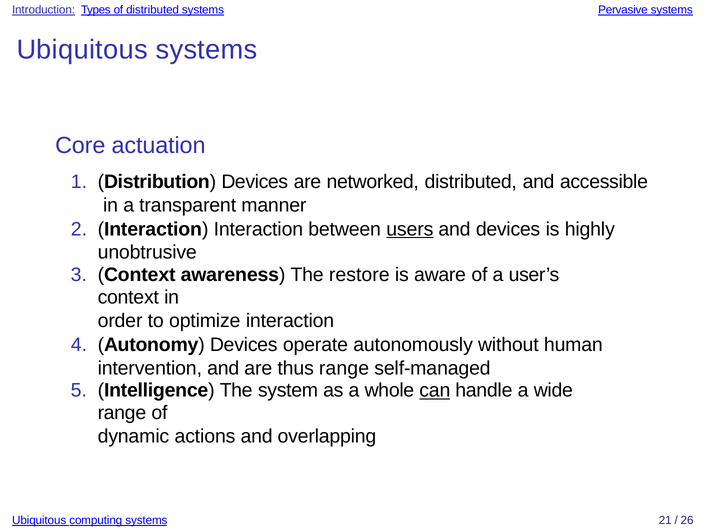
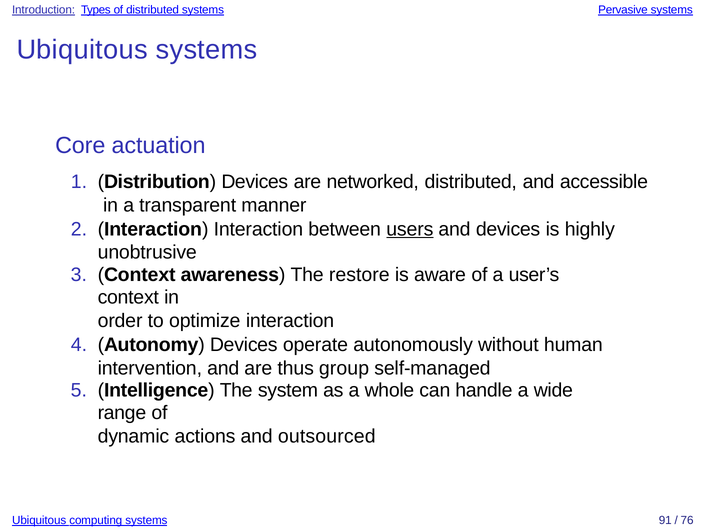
thus range: range -> group (344, 368)
can underline: present -> none (435, 390)
overlapping: overlapping -> outsourced (327, 436)
21: 21 -> 91 (665, 520)
26: 26 -> 76 (687, 520)
